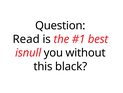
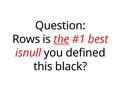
Read: Read -> Rows (26, 39)
the underline: none -> present (61, 39)
without: without -> defined (86, 52)
